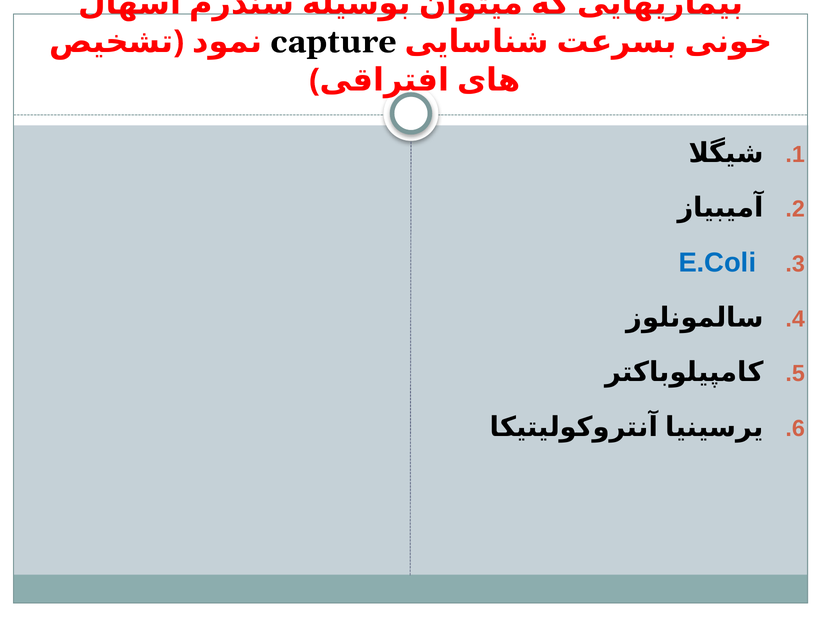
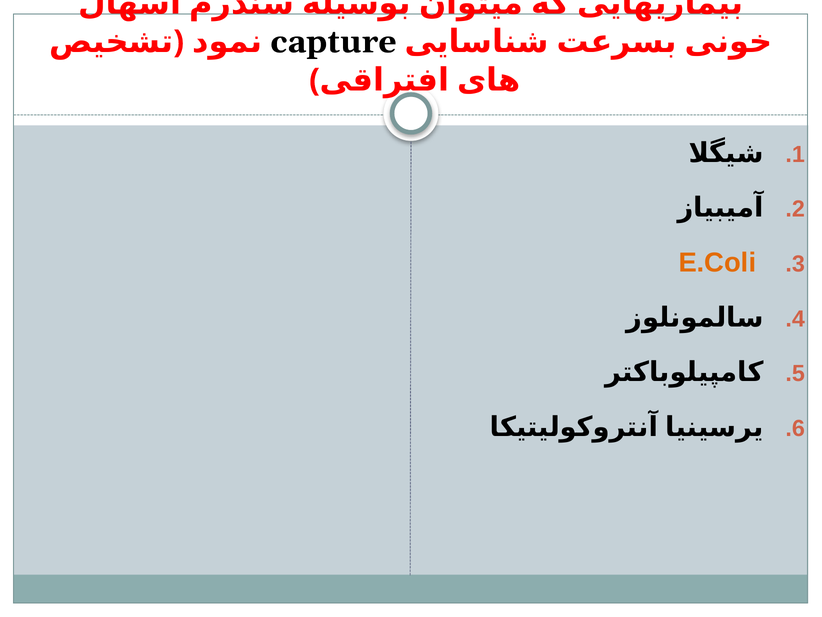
E.Coli colour: blue -> orange (717, 262)
